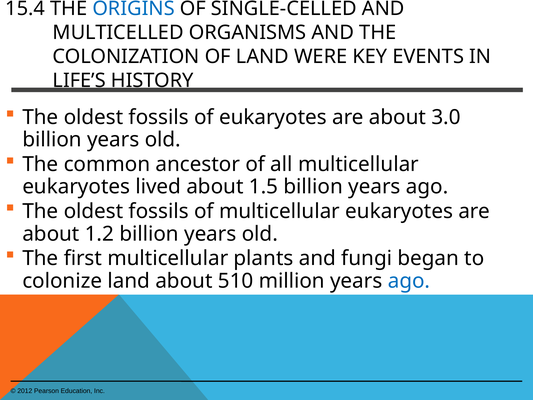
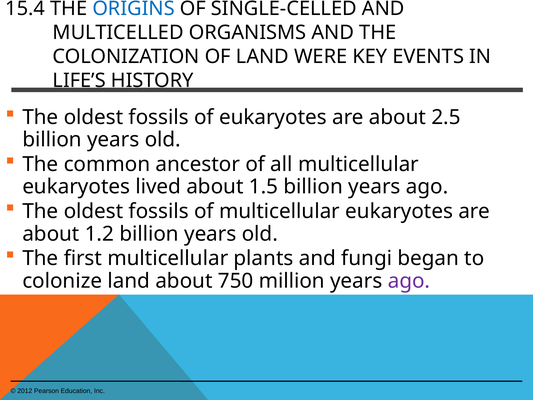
3.0: 3.0 -> 2.5 (446, 117)
510: 510 -> 750 (236, 281)
ago colour: blue -> purple (409, 281)
